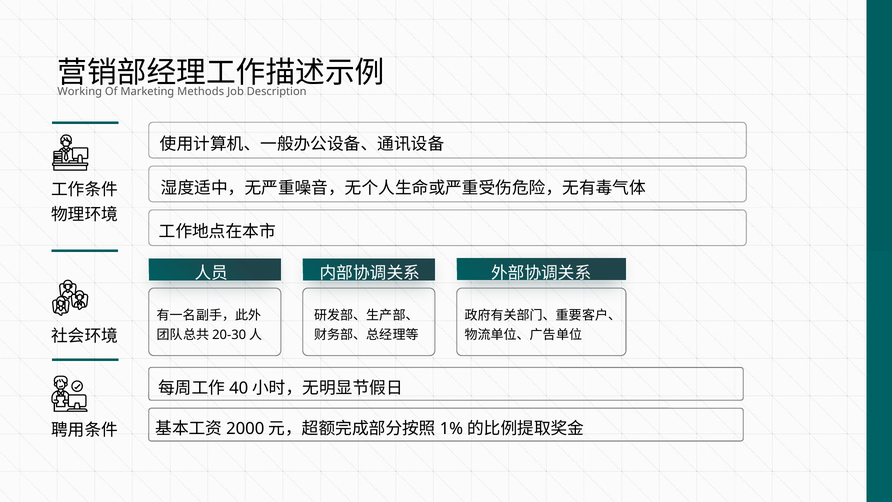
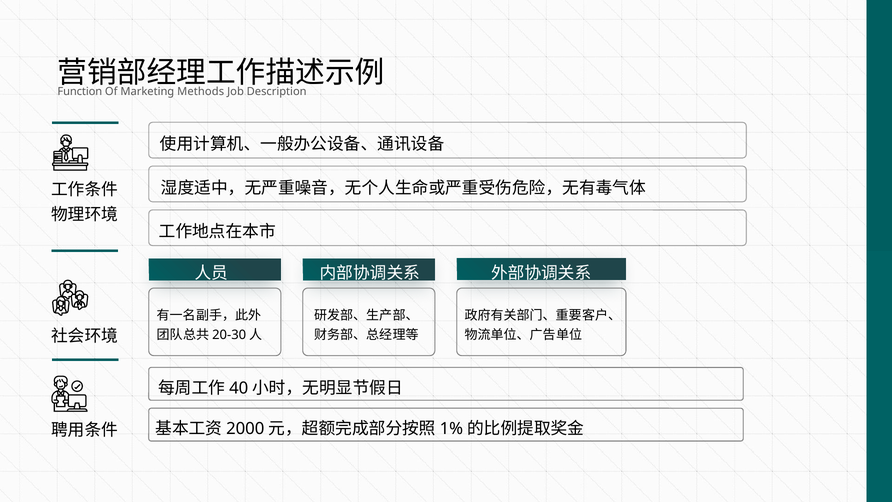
Working: Working -> Function (80, 92)
